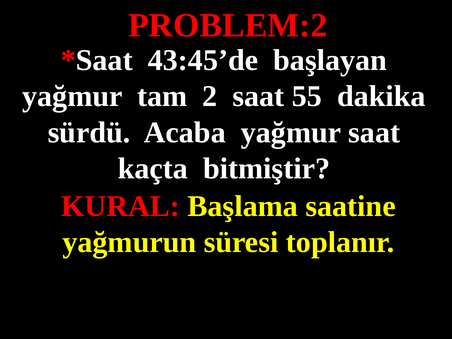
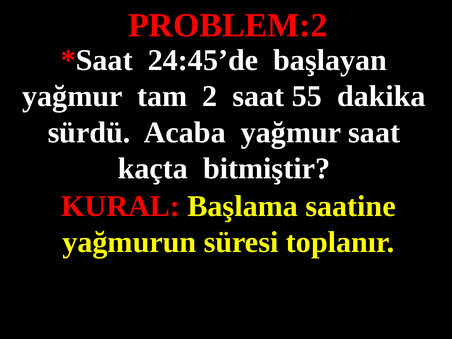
43:45’de: 43:45’de -> 24:45’de (203, 60)
